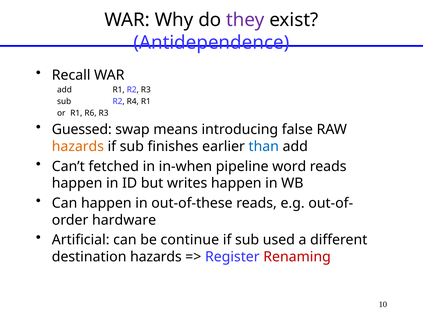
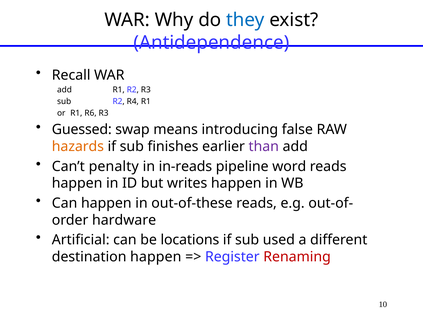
they colour: purple -> blue (245, 20)
than colour: blue -> purple (264, 146)
fetched: fetched -> penalty (114, 166)
in-when: in-when -> in-reads (185, 166)
continue: continue -> locations (190, 239)
destination hazards: hazards -> happen (156, 256)
